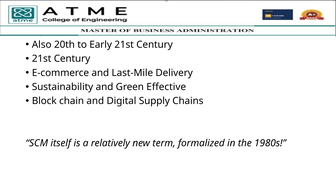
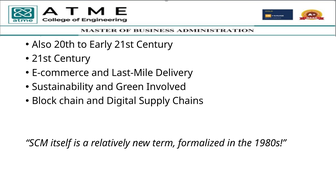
Effective: Effective -> Involved (166, 87)
